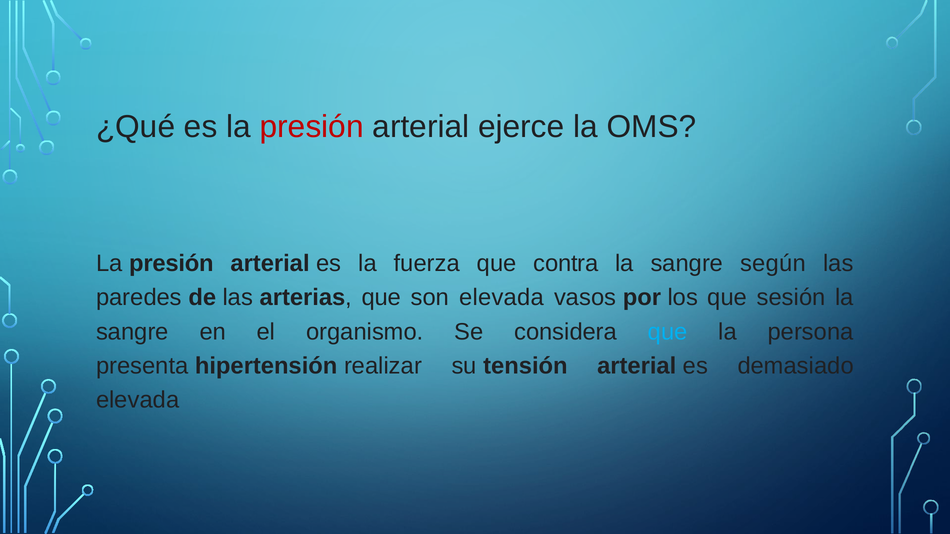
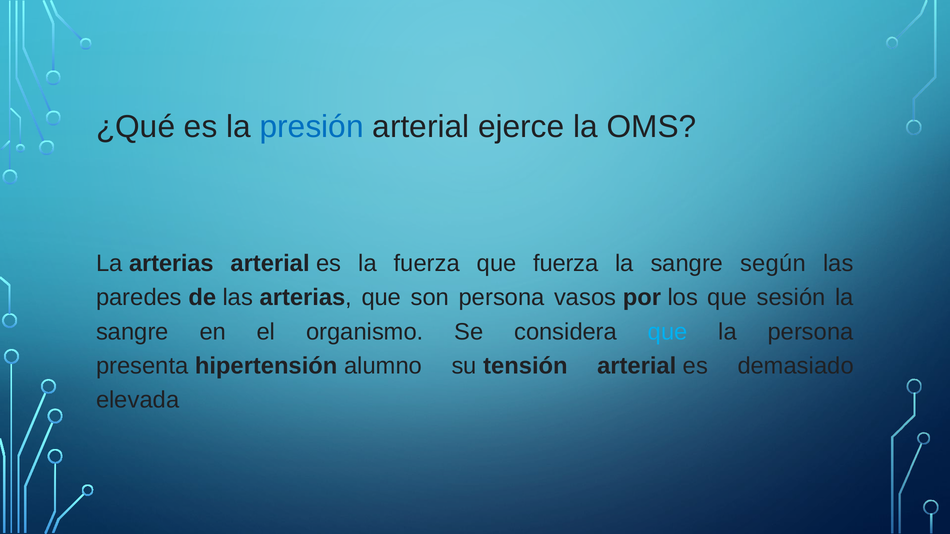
presión colour: red -> blue (312, 127)
presión: presión -> arterias (171, 264)
que contra: contra -> fuerza (566, 264)
son elevada: elevada -> persona (502, 298)
realizar: realizar -> alumno (383, 366)
